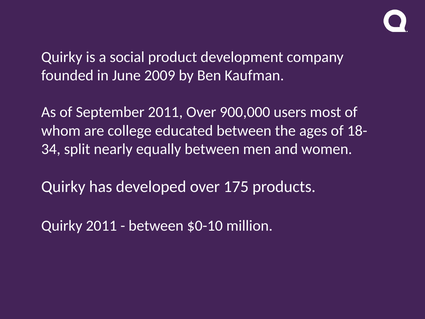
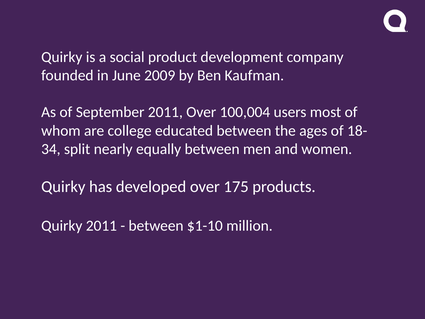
900,000: 900,000 -> 100,004 (245, 112)
$0-10: $0-10 -> $1-10 (205, 225)
